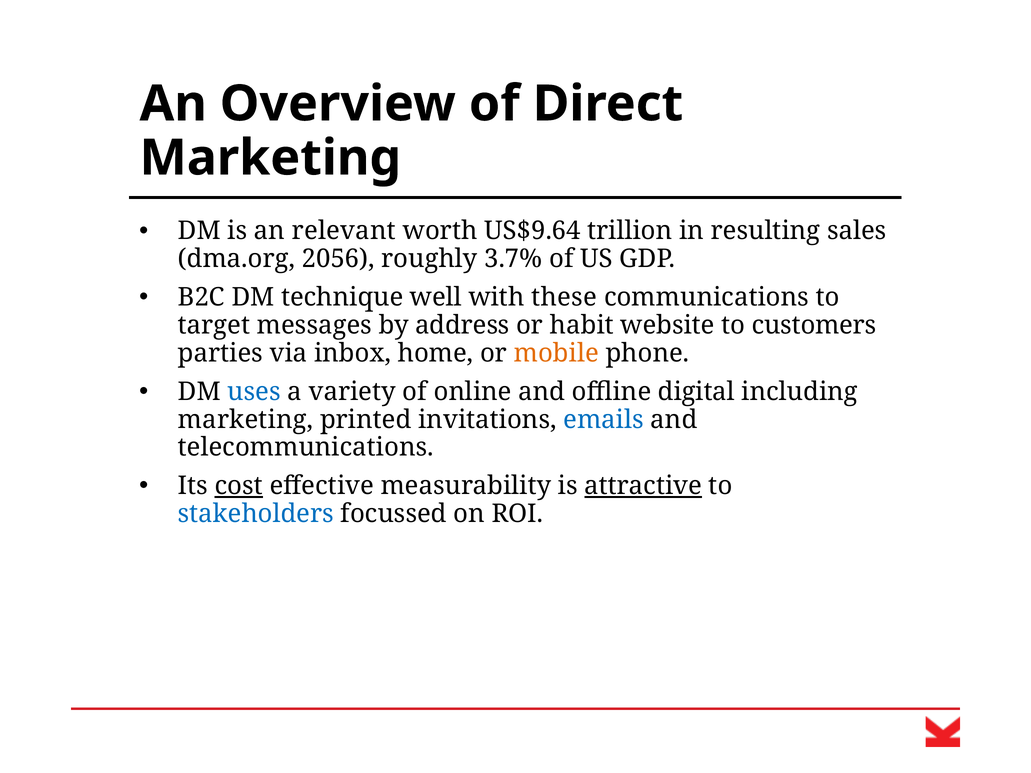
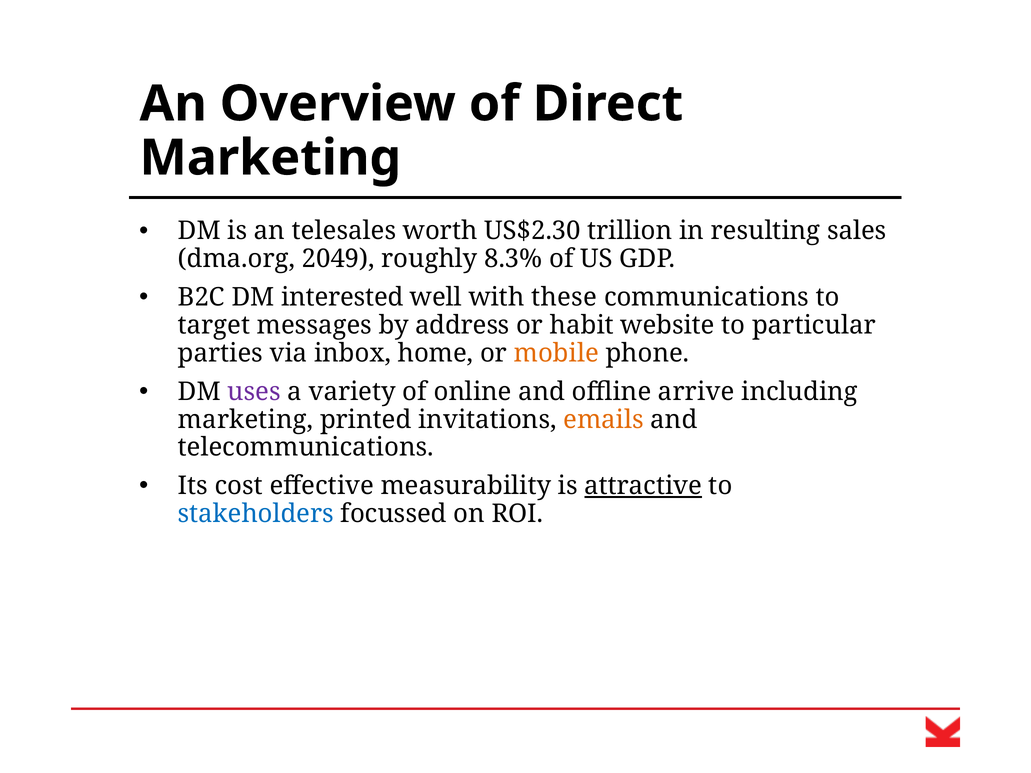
relevant: relevant -> telesales (344, 231)
US$9.64: US$9.64 -> US$2.30 (533, 231)
2056: 2056 -> 2049 (338, 259)
3.7%: 3.7% -> 8.3% (513, 259)
technique: technique -> interested (342, 298)
customers: customers -> particular (814, 325)
uses colour: blue -> purple (254, 392)
digital: digital -> arrive (696, 392)
emails colour: blue -> orange (603, 420)
cost underline: present -> none (239, 486)
